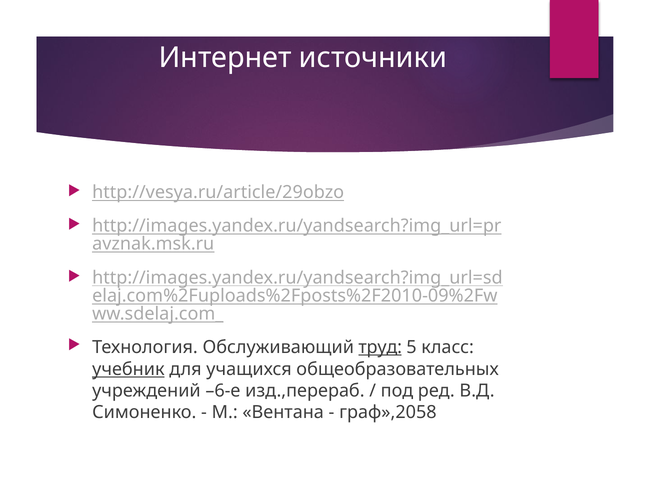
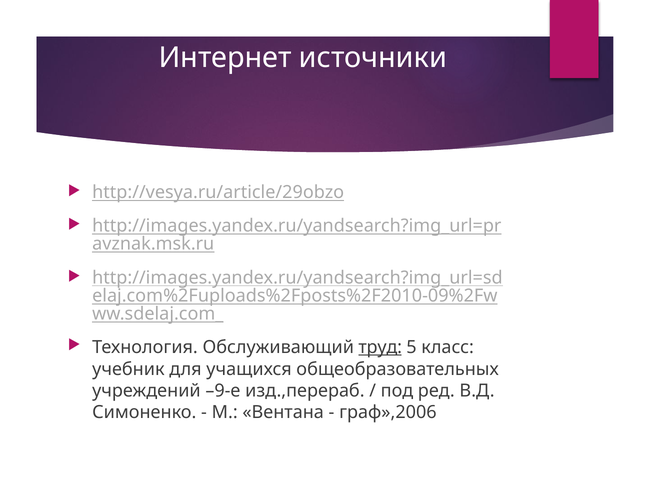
учебник underline: present -> none (128, 369)
–6-е: –6-е -> –9-е (223, 391)
граф»,2058: граф»,2058 -> граф»,2006 (388, 412)
